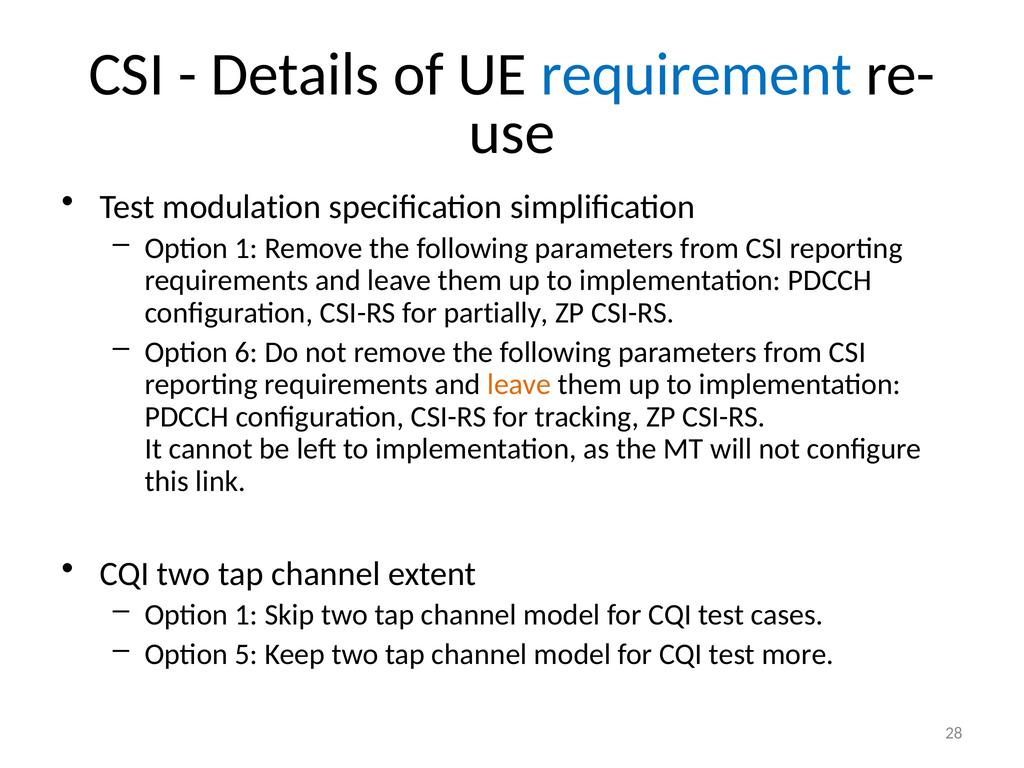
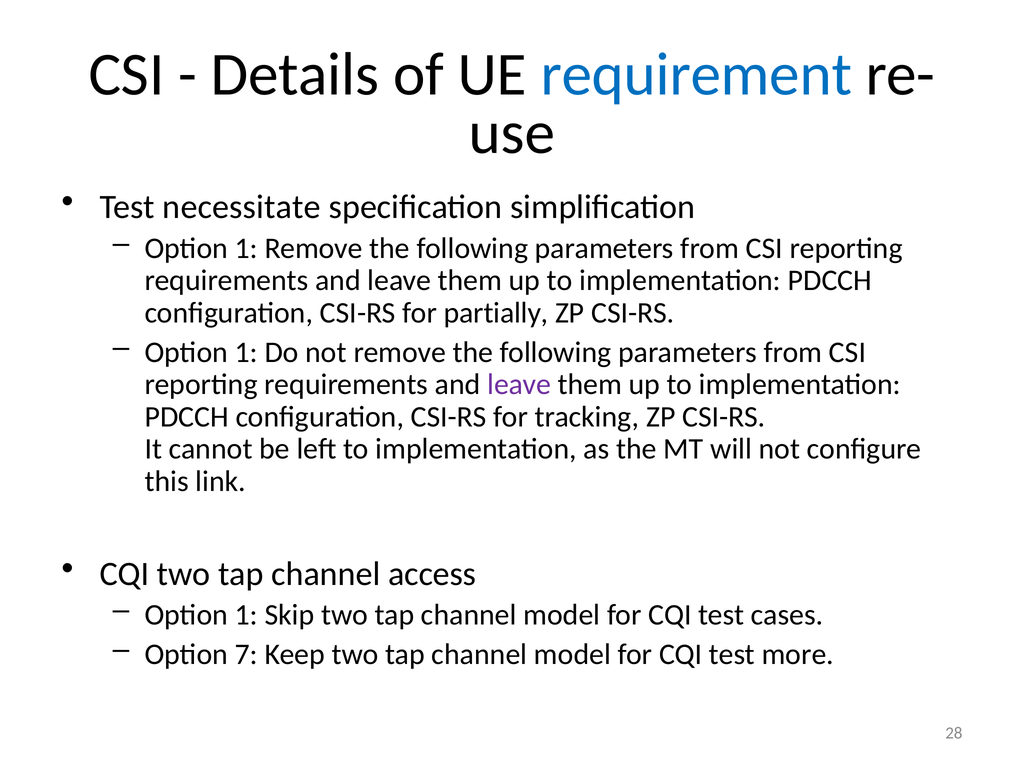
modulation: modulation -> necessitate (242, 207)
6: 6 -> 1 (246, 352)
leave colour: orange -> purple (519, 385)
extent: extent -> access (432, 574)
5: 5 -> 7 (246, 654)
